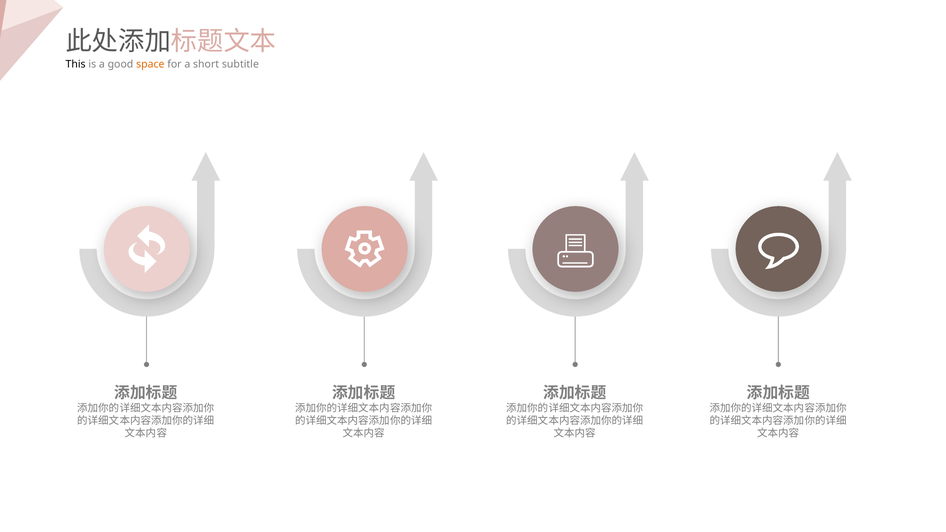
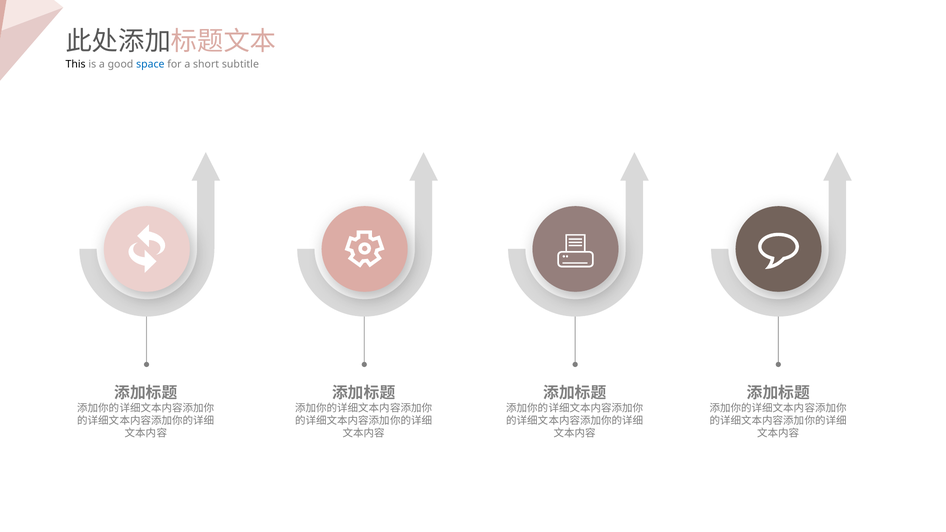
space colour: orange -> blue (150, 64)
